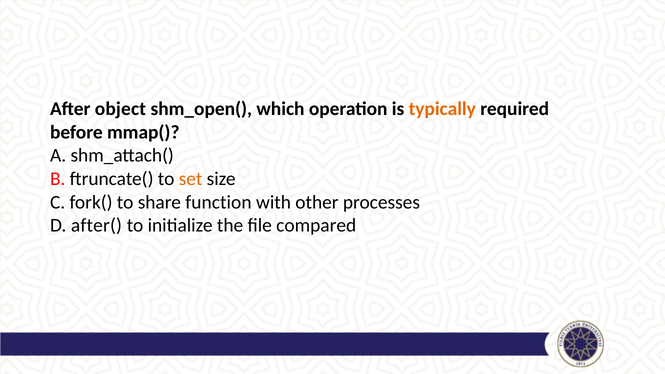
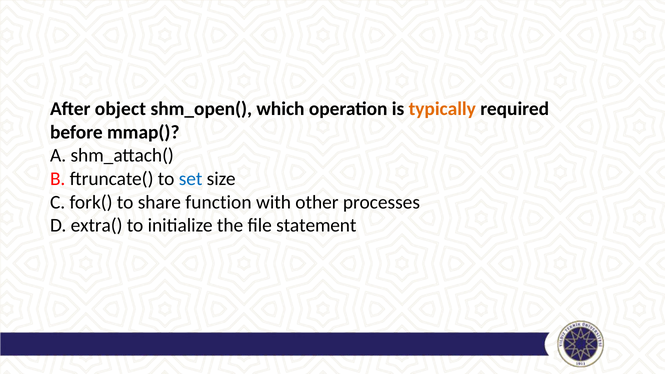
set colour: orange -> blue (191, 179)
after(: after( -> extra( (97, 225)
compared: compared -> statement (316, 225)
